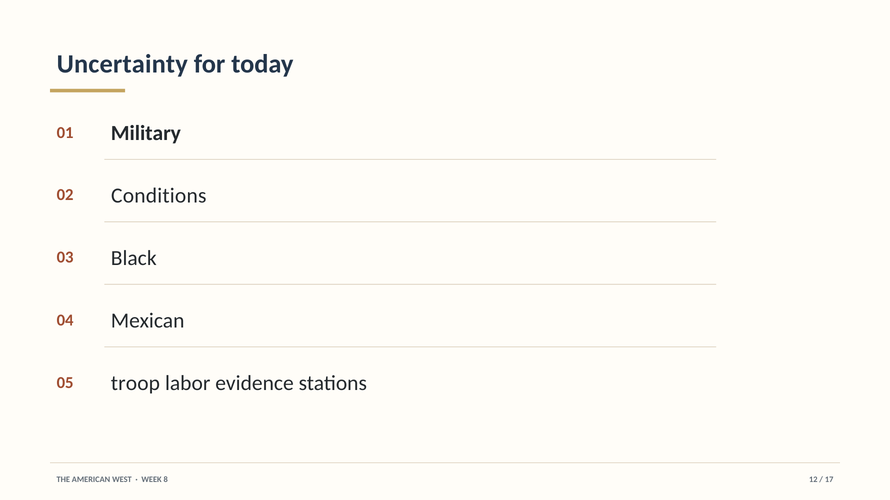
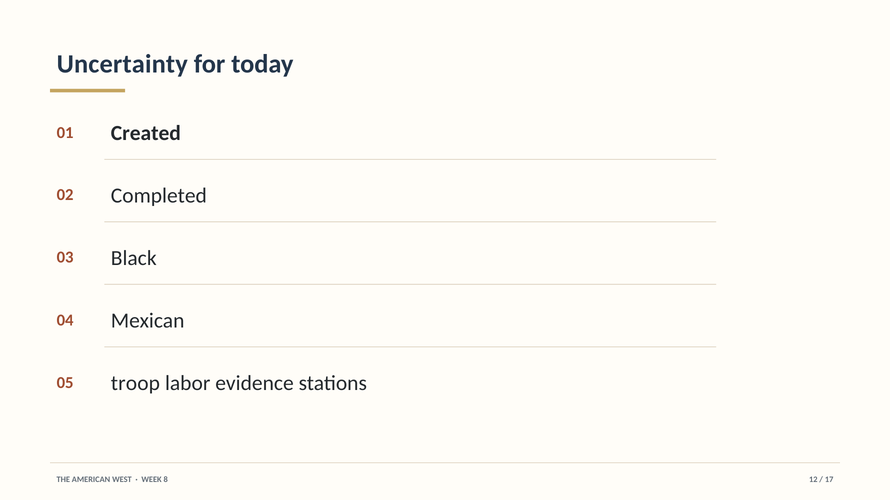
Military: Military -> Created (146, 133)
Conditions: Conditions -> Completed (159, 196)
